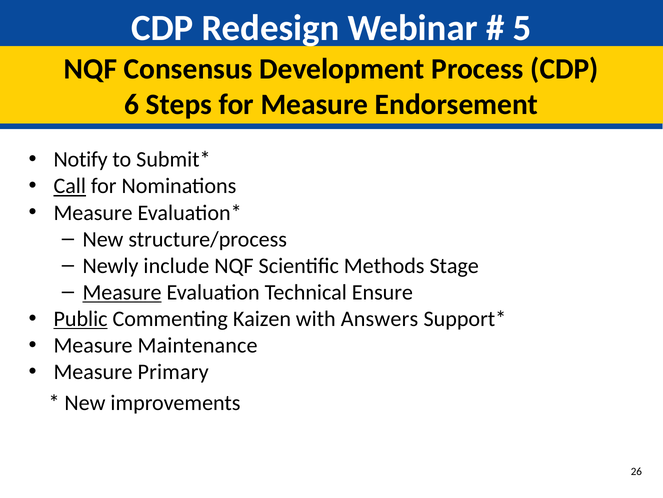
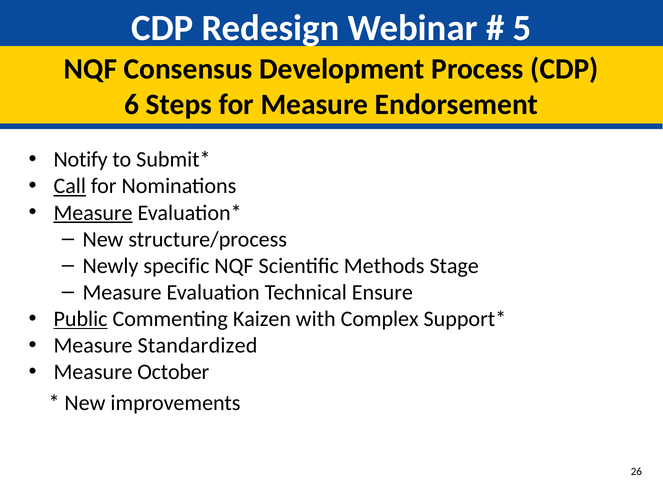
Measure underline: none -> present (93, 212)
include: include -> specific (176, 265)
Measure underline: present -> none (122, 292)
Answers: Answers -> Complex (380, 318)
Maintenance: Maintenance -> Standardized (198, 345)
Primary: Primary -> October (173, 372)
